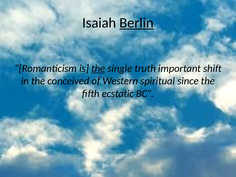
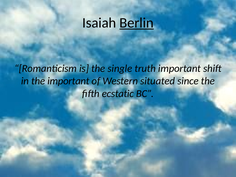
the underline: present -> none (98, 68)
the conceived: conceived -> important (68, 81)
spiritual: spiritual -> situated (158, 81)
